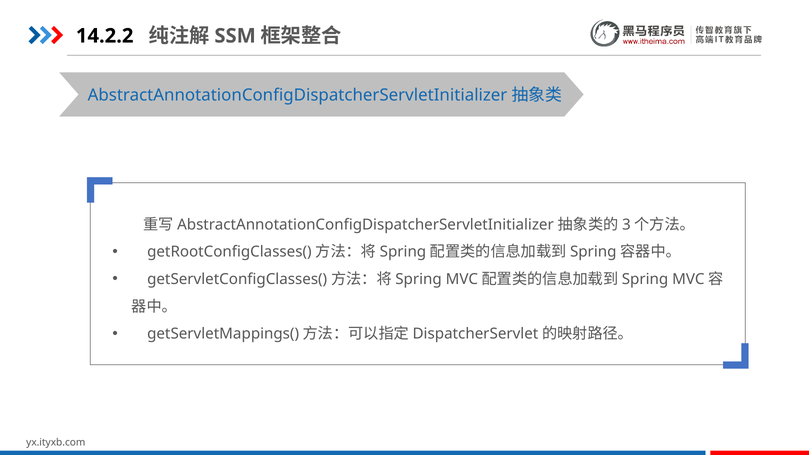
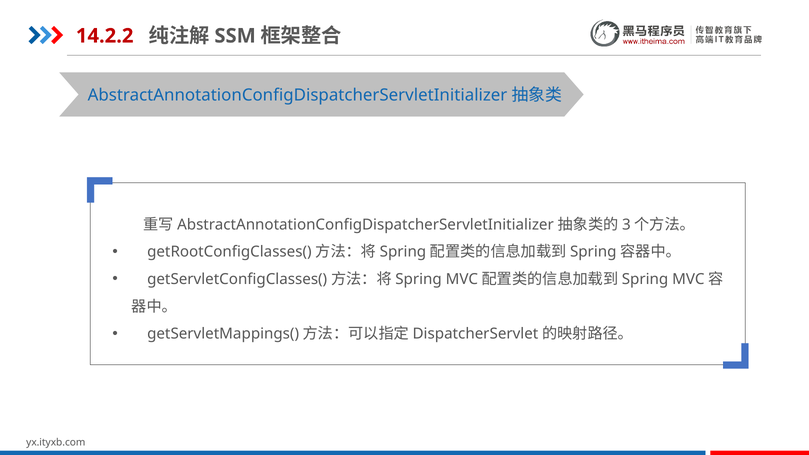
14.2.2 colour: black -> red (105, 36)
